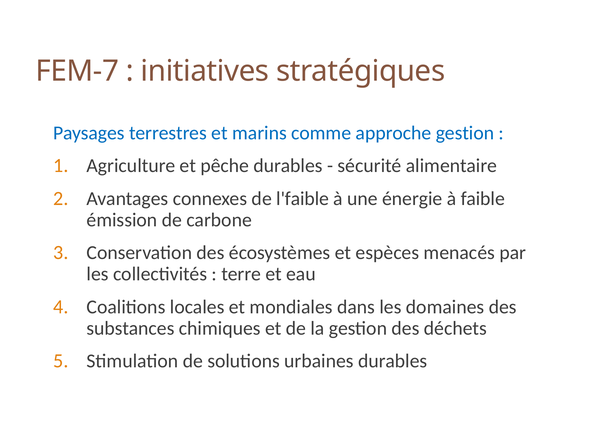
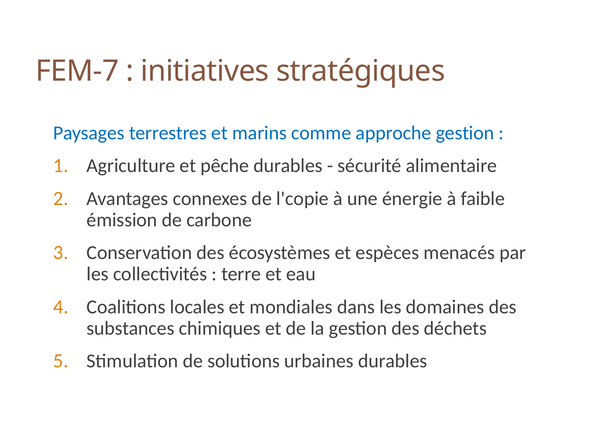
l'faible: l'faible -> l'copie (303, 199)
